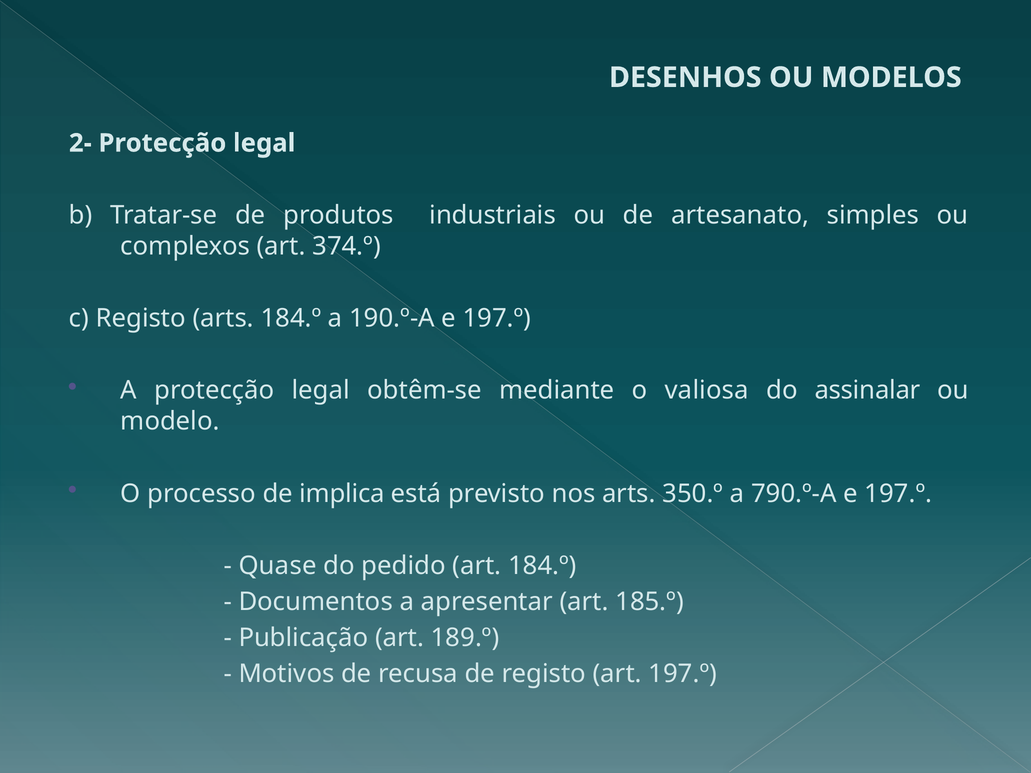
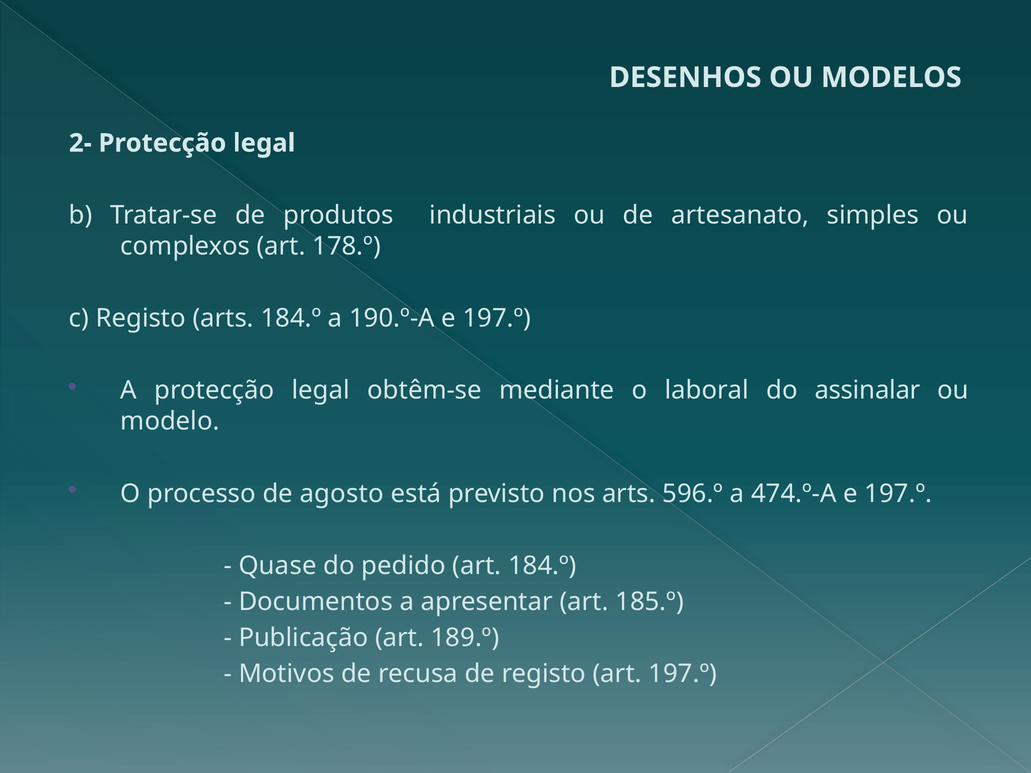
374.º: 374.º -> 178.º (347, 246)
valiosa: valiosa -> laboral (707, 391)
implica: implica -> agosto (342, 494)
350.º: 350.º -> 596.º (693, 494)
790.º-A: 790.º-A -> 474.º-A (794, 494)
